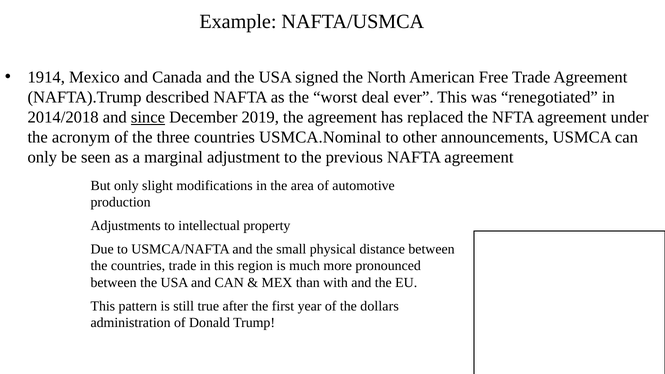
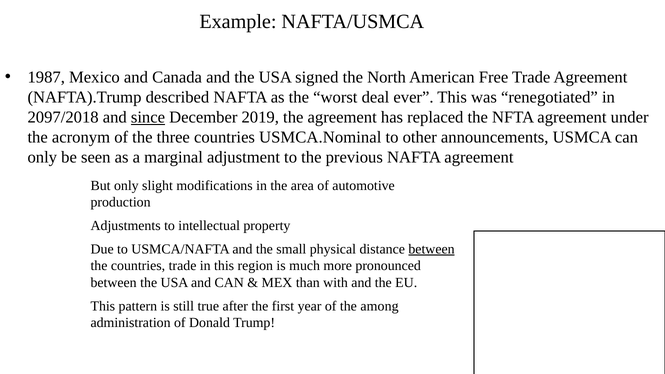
1914: 1914 -> 1987 (46, 77)
2014/2018: 2014/2018 -> 2097/2018 (63, 117)
between underline: none -> present (432, 249)
dollars: dollars -> among (380, 306)
